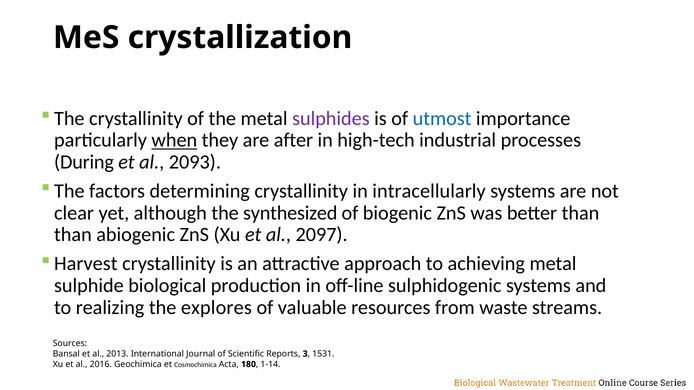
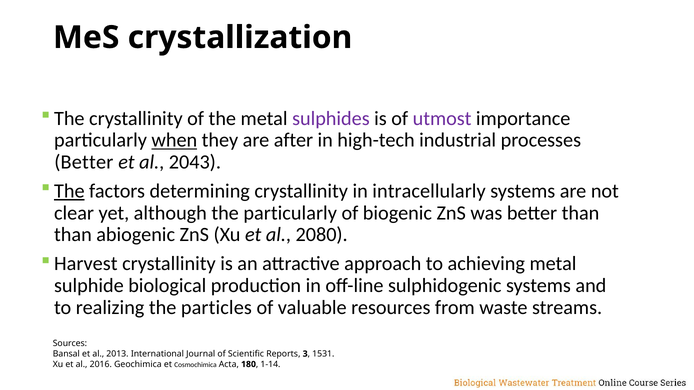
utmost colour: blue -> purple (442, 119)
During: During -> Better (84, 162)
2093: 2093 -> 2043 (195, 162)
The underline: none -> present (69, 191)
the synthesized: synthesized -> particularly (290, 213)
2097: 2097 -> 2080 (322, 235)
explores: explores -> particles (216, 308)
